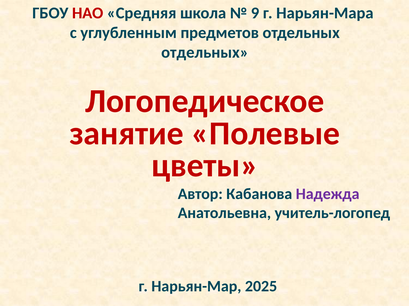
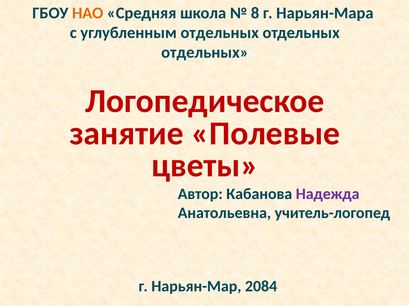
НАО colour: red -> orange (88, 13)
9: 9 -> 8 (255, 13)
углубленным предметов: предметов -> отдельных (220, 33)
2025: 2025 -> 2084 (261, 287)
